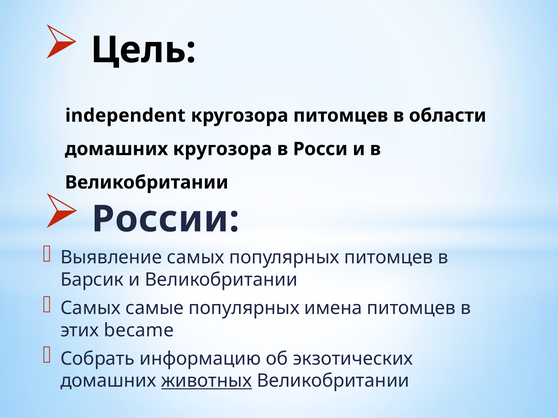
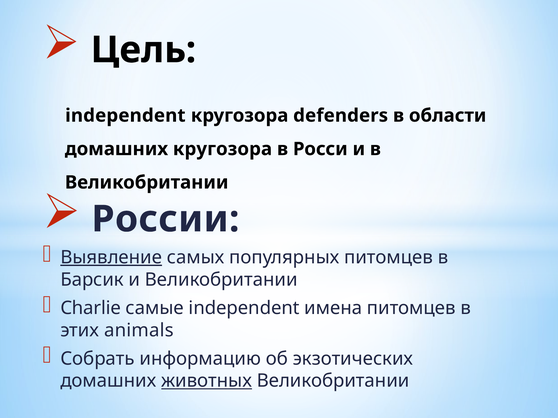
кругозора питомцев: питомцев -> defenders (341, 116)
Выявление underline: none -> present (111, 258)
Самых: Самых -> Charlie (91, 308)
самые популярных: популярных -> independent (244, 308)
became: became -> animals (139, 331)
